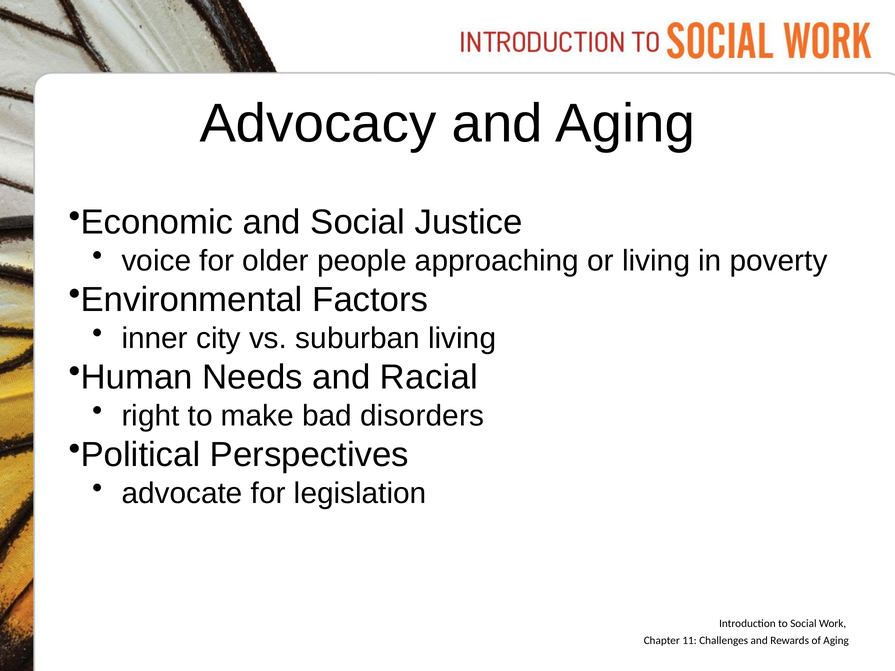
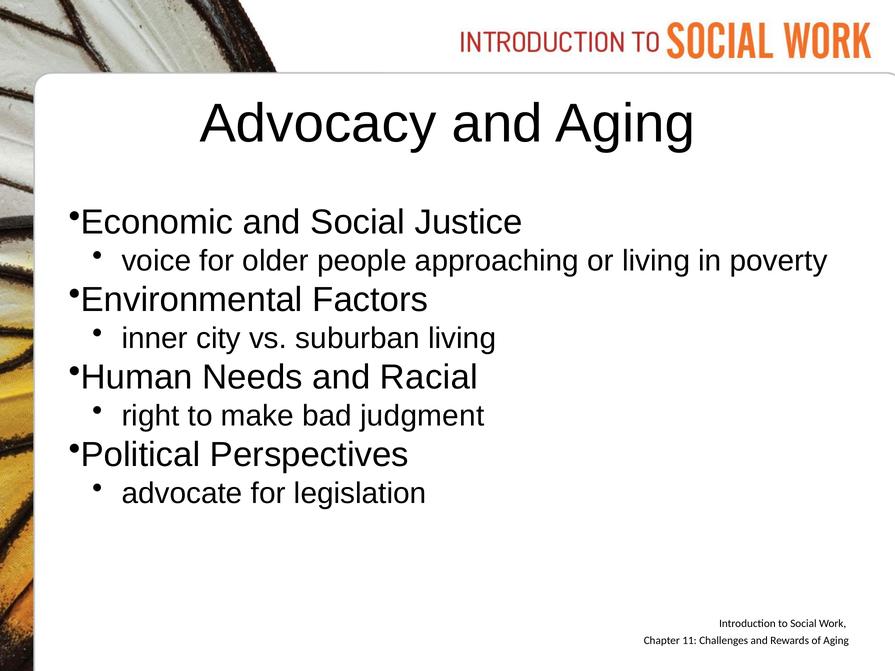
disorders: disorders -> judgment (422, 416)
